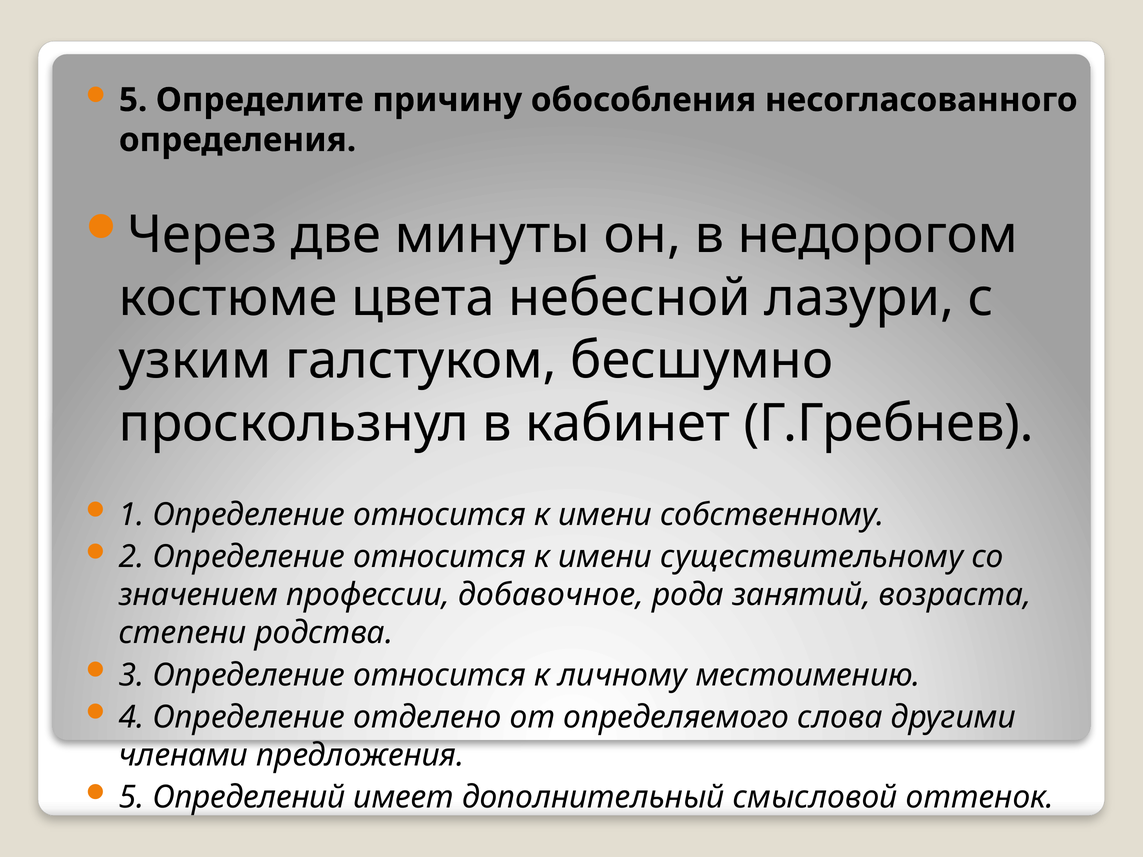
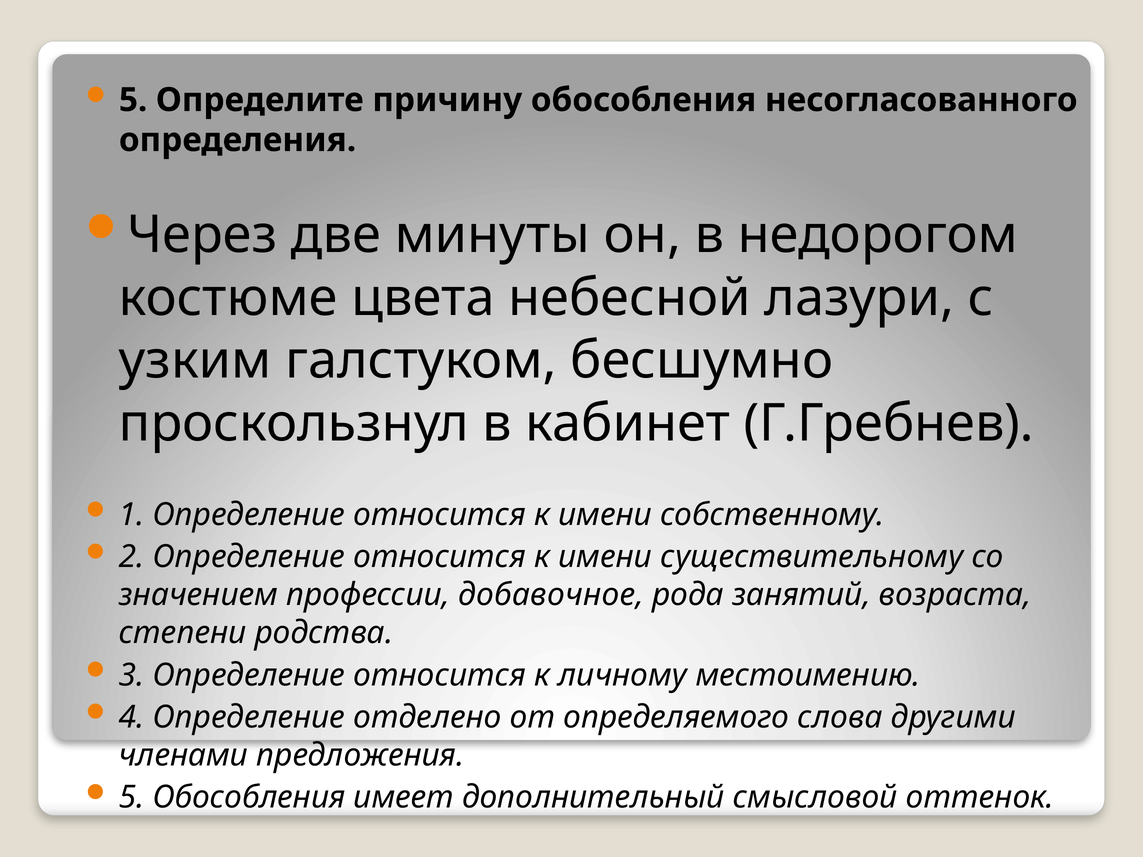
5 Определений: Определений -> Обособления (249, 798)
